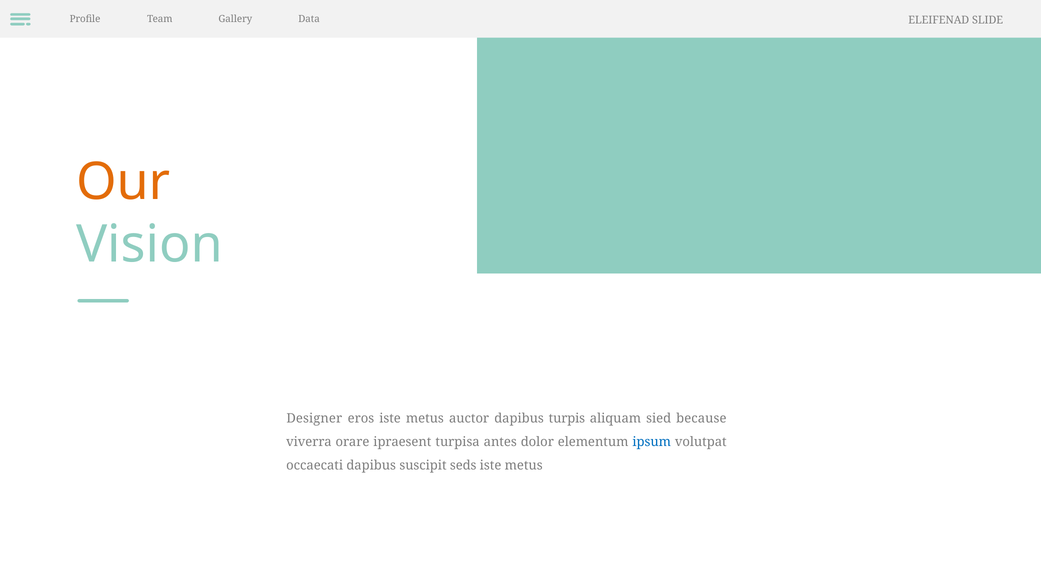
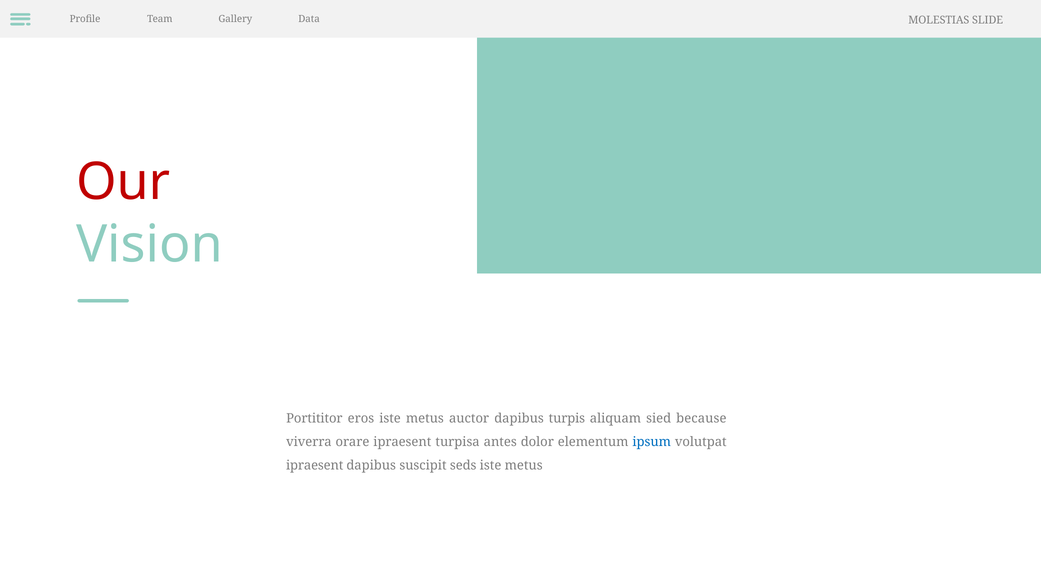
ELEIFENAD: ELEIFENAD -> MOLESTIAS (939, 20)
Our colour: orange -> red (123, 182)
Designer: Designer -> Portititor (314, 418)
occaecati: occaecati -> ipraesent (315, 465)
